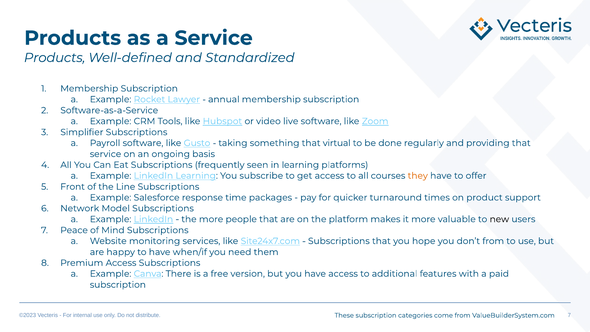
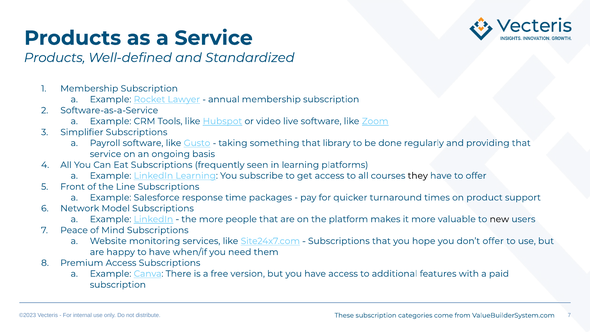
virtual: virtual -> library (337, 143)
they colour: orange -> black (418, 176)
don’t from: from -> offer (493, 241)
